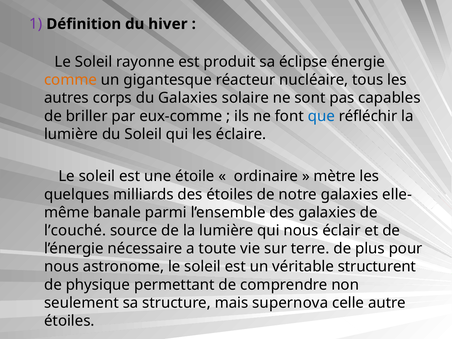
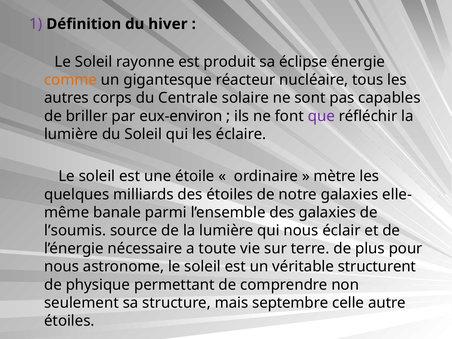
du Galaxies: Galaxies -> Centrale (188, 98)
eux-comme: eux-comme -> eux-environ (181, 116)
que colour: blue -> purple (321, 116)
l’couché: l’couché -> l’soumis (75, 231)
supernova: supernova -> septembre (290, 303)
